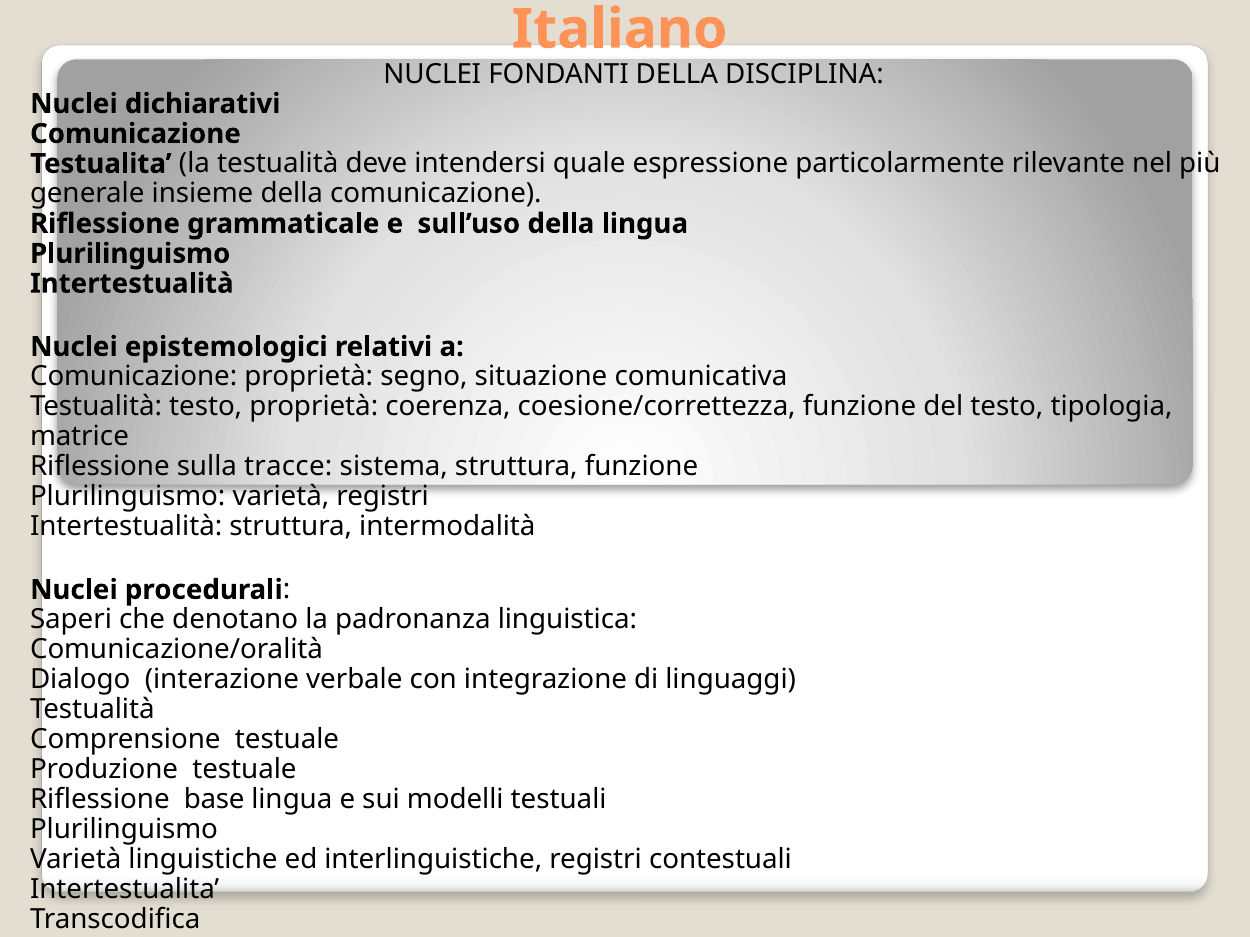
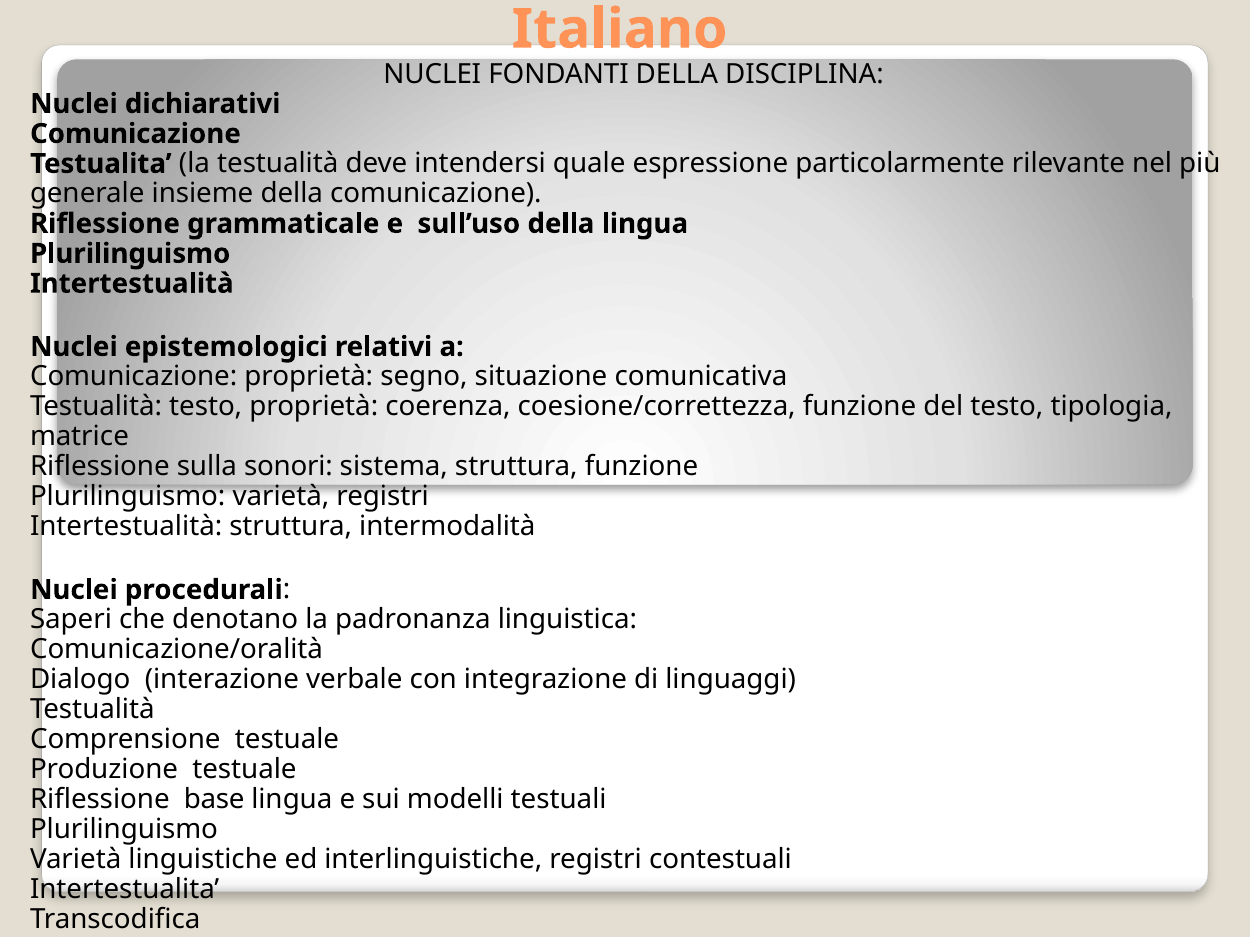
tracce: tracce -> sonori (288, 467)
